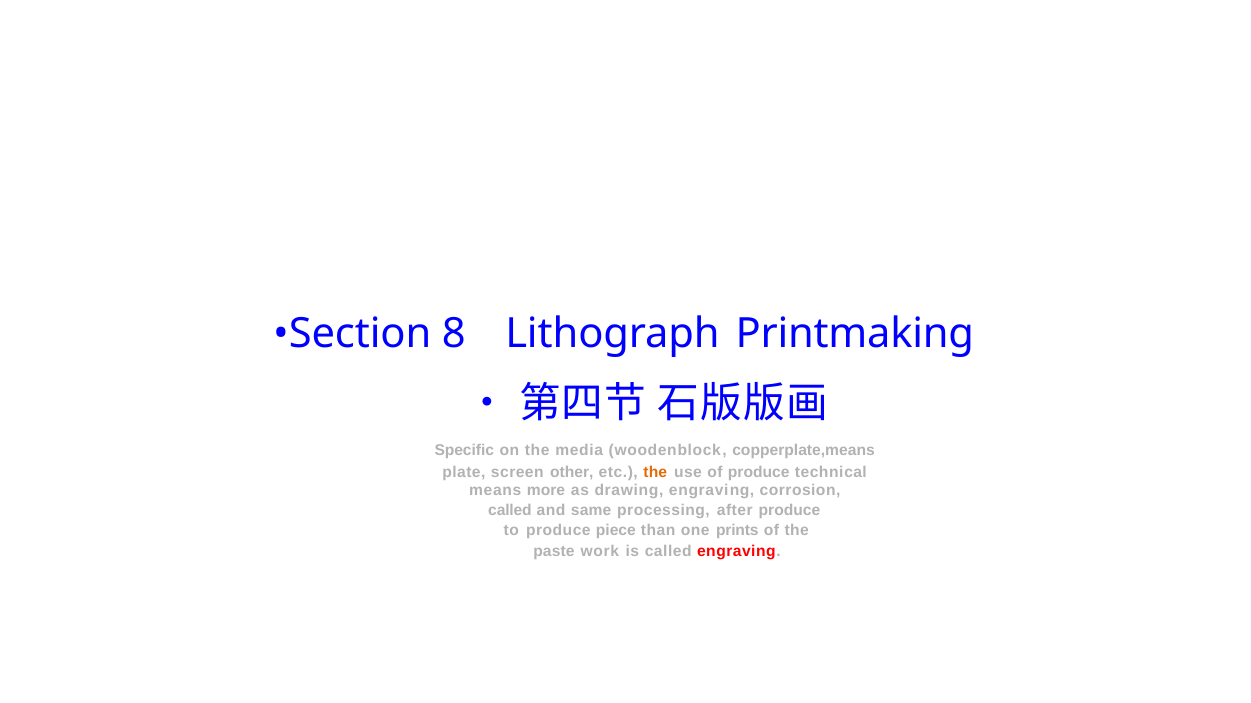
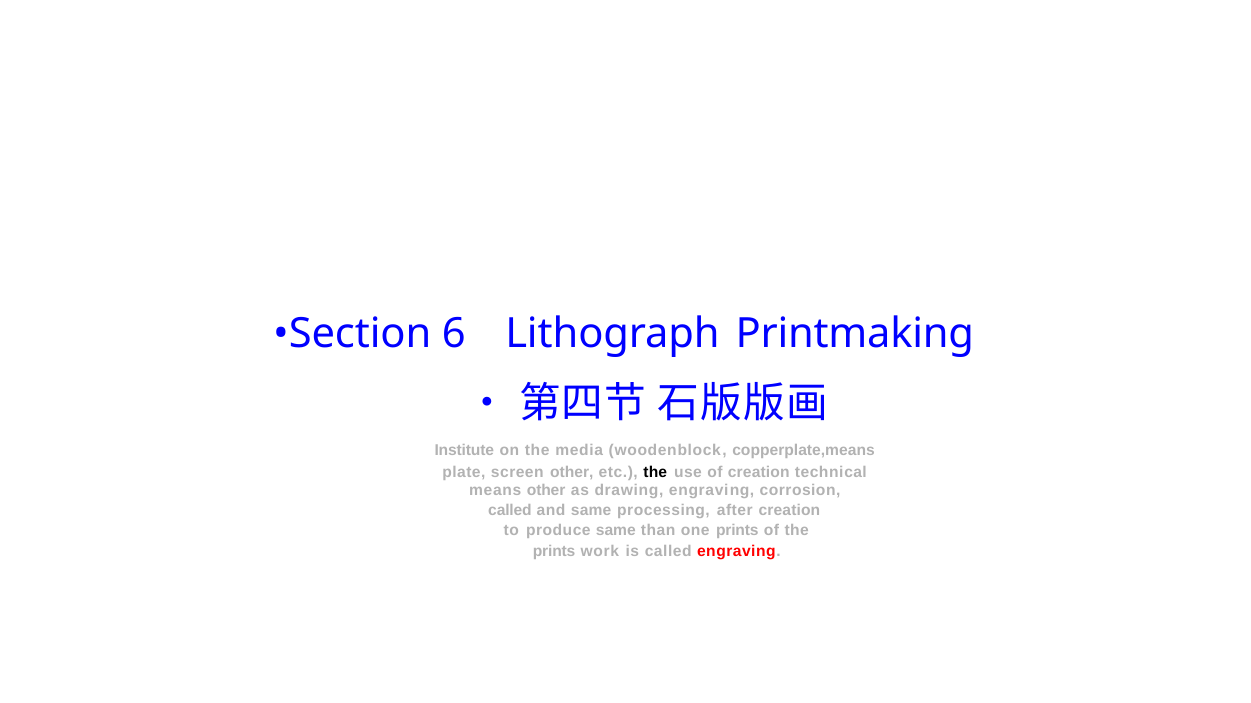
8: 8 -> 6 (454, 334)
Specific: Specific -> Institute (464, 451)
the colour: orange -> black (655, 473)
of produce: produce -> creation (759, 473)
means more: more -> other (546, 490)
after produce: produce -> creation (789, 511)
produce piece: piece -> same (616, 531)
paste: paste -> prints (554, 551)
